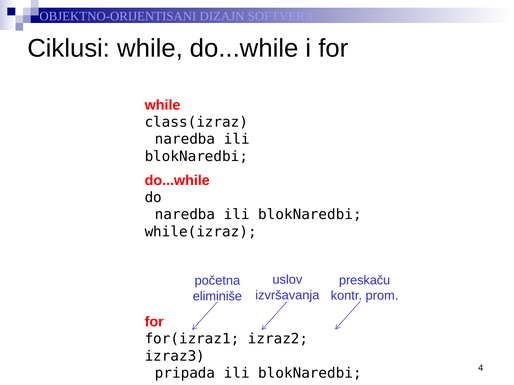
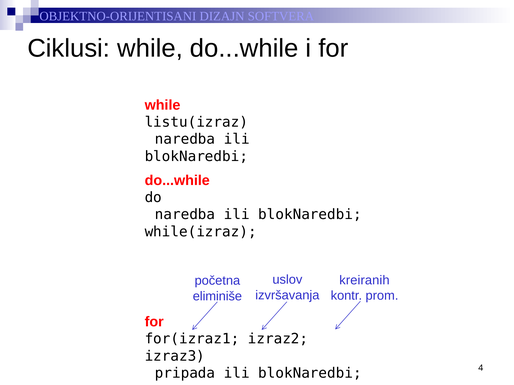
class(izraz: class(izraz -> listu(izraz (196, 122)
preskaču: preskaču -> kreiranih (364, 281)
